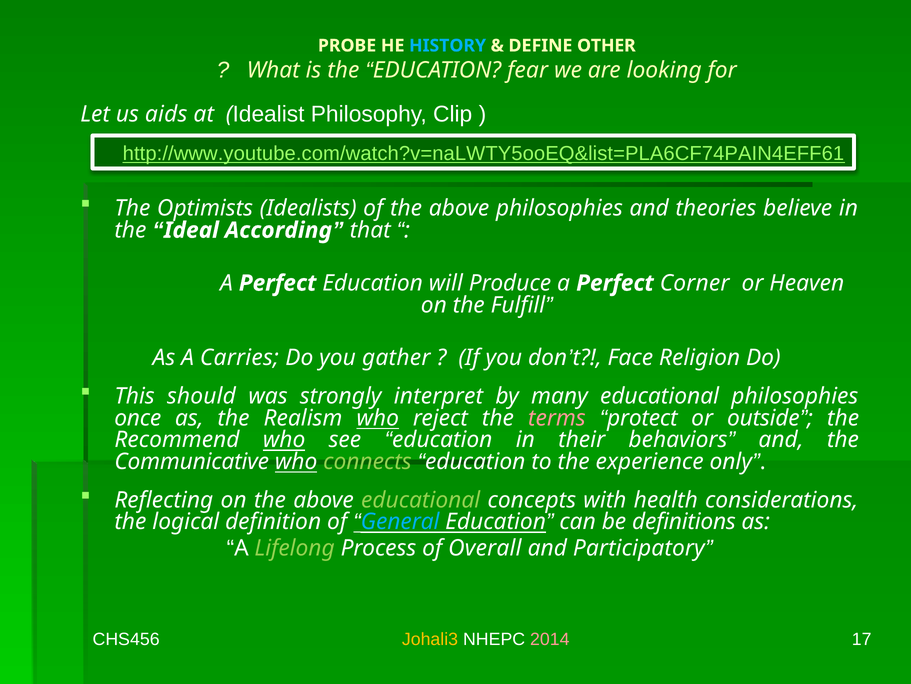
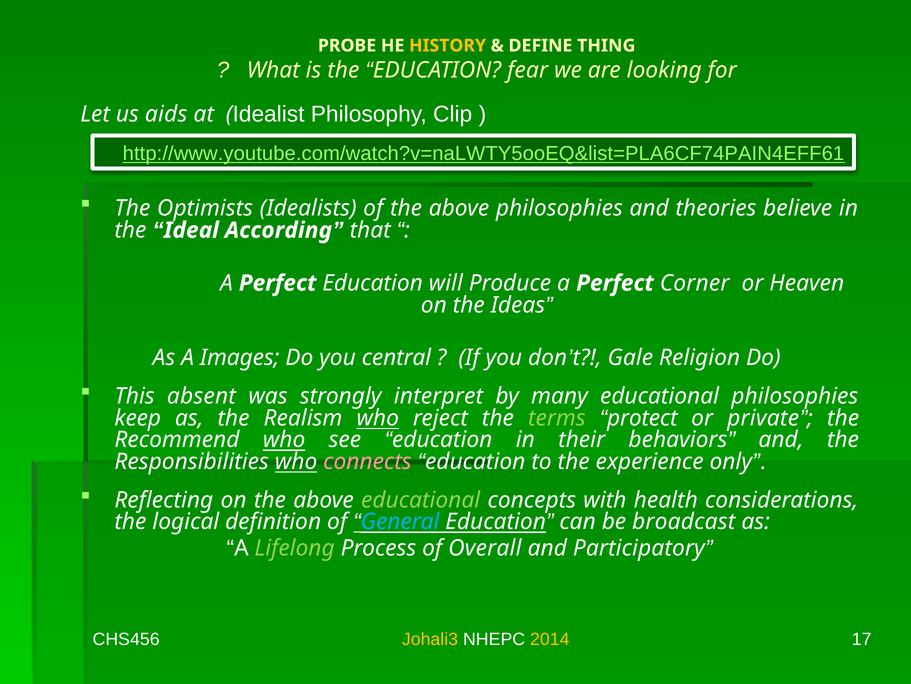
HISTORY colour: light blue -> yellow (448, 46)
OTHER: OTHER -> THING (606, 46)
Fulfill: Fulfill -> Ideas (518, 305)
Carries: Carries -> Images (240, 358)
gather: gather -> central (396, 358)
Face: Face -> Gale (630, 358)
should: should -> absent (201, 396)
once: once -> keep (138, 418)
terms colour: pink -> light green (557, 418)
outside: outside -> private (763, 418)
Communicative: Communicative -> Responsibilities (192, 461)
connects colour: light green -> pink (367, 461)
definitions: definitions -> broadcast (684, 521)
2014 colour: pink -> yellow (550, 639)
